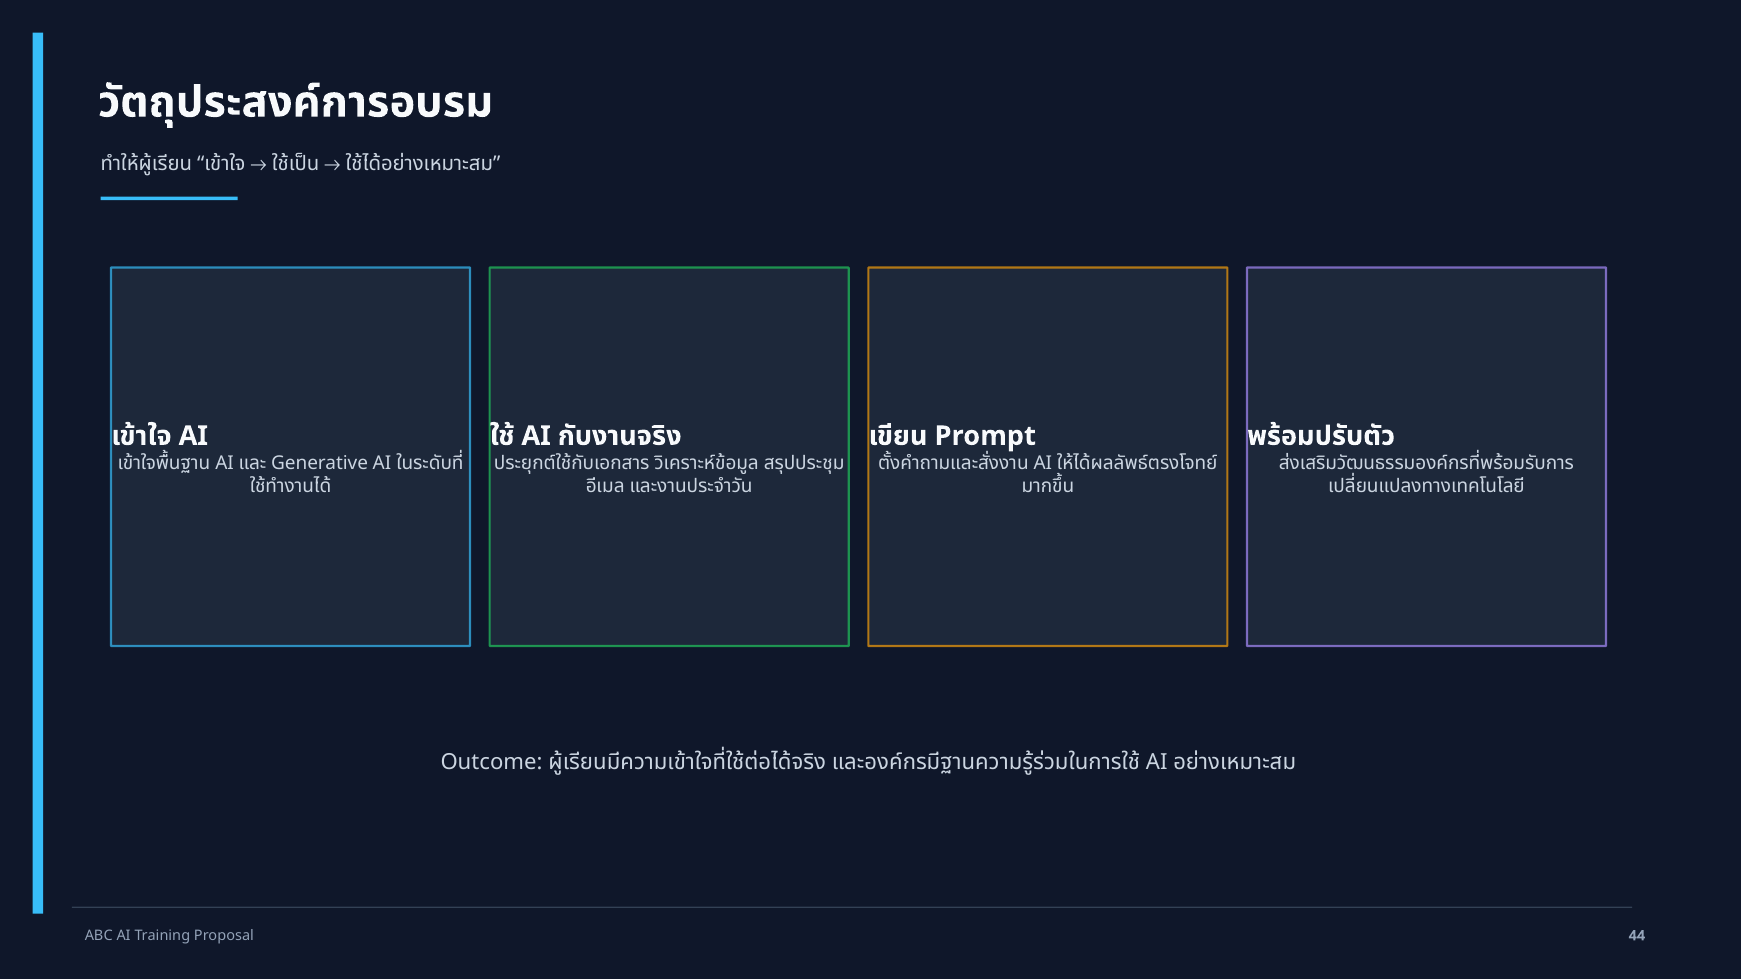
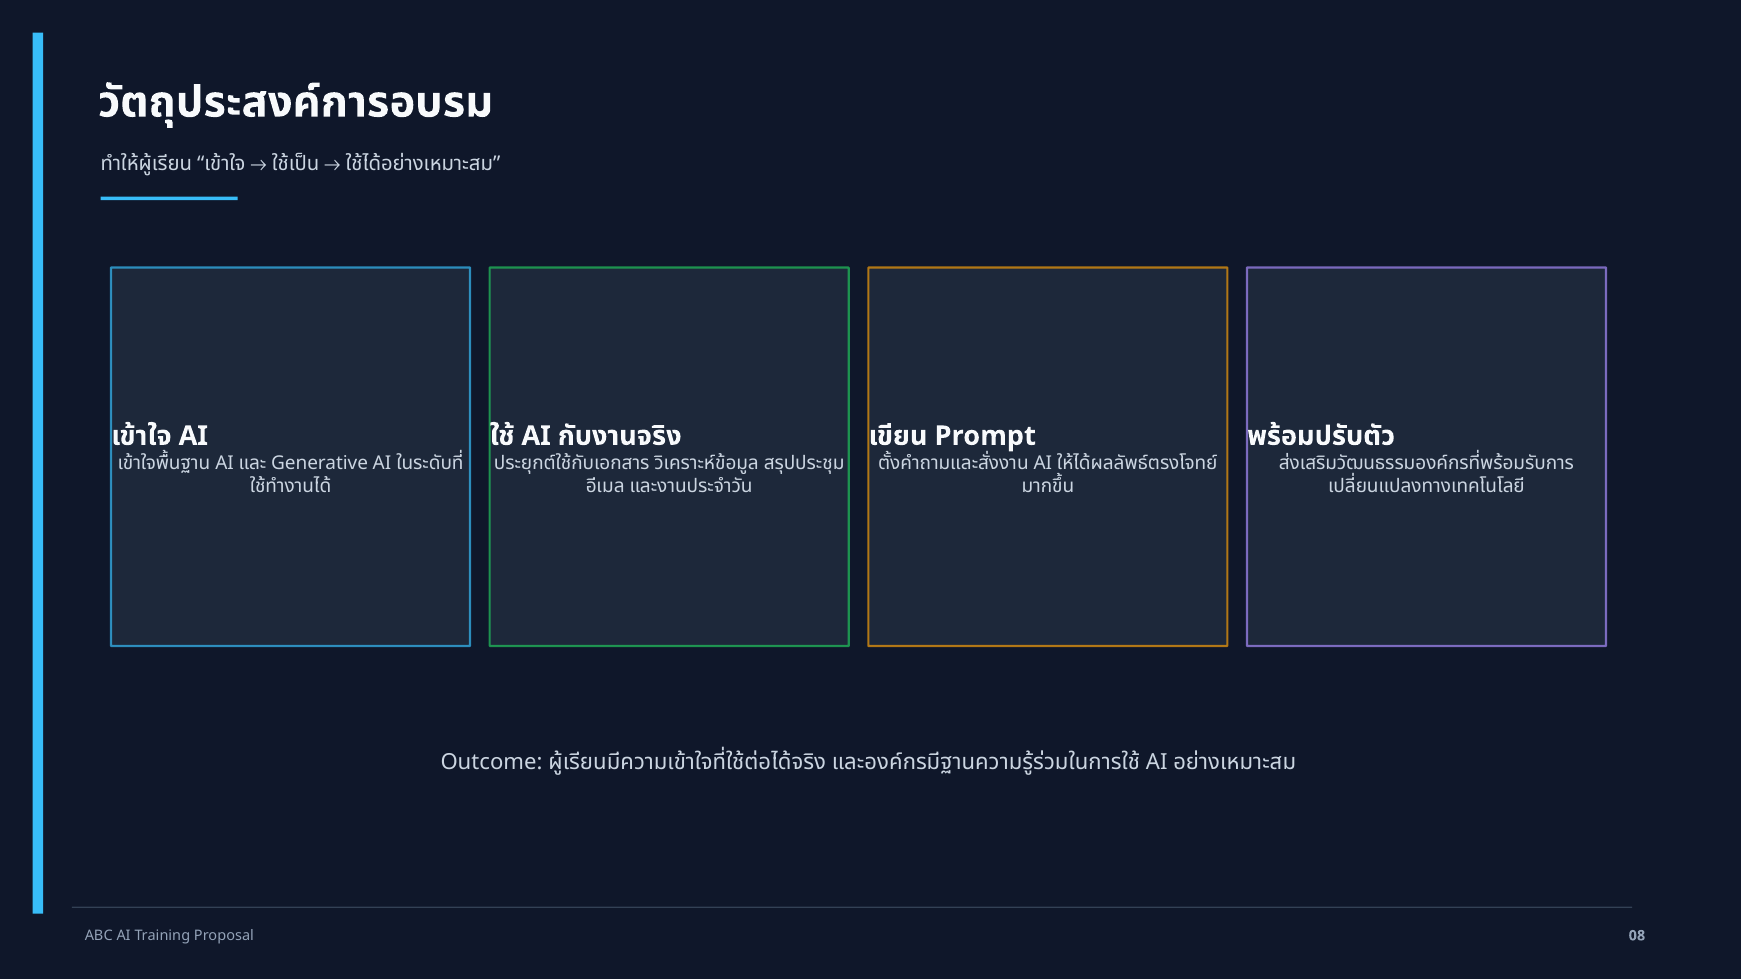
44: 44 -> 08 (1637, 936)
